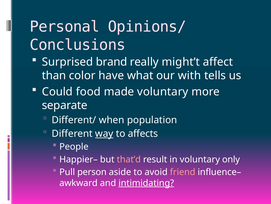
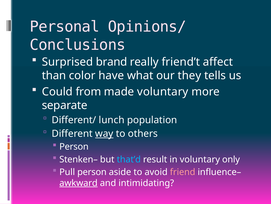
might’t: might’t -> friend’t (181, 62)
with: with -> they (189, 75)
food: food -> from (88, 91)
when: when -> lunch (112, 120)
affects: affects -> others (143, 133)
People: People -> Person (74, 146)
Happier–: Happier– -> Stenken– (79, 159)
that’d colour: pink -> light blue (129, 159)
awkward underline: none -> present (78, 182)
intimidating underline: present -> none (146, 182)
